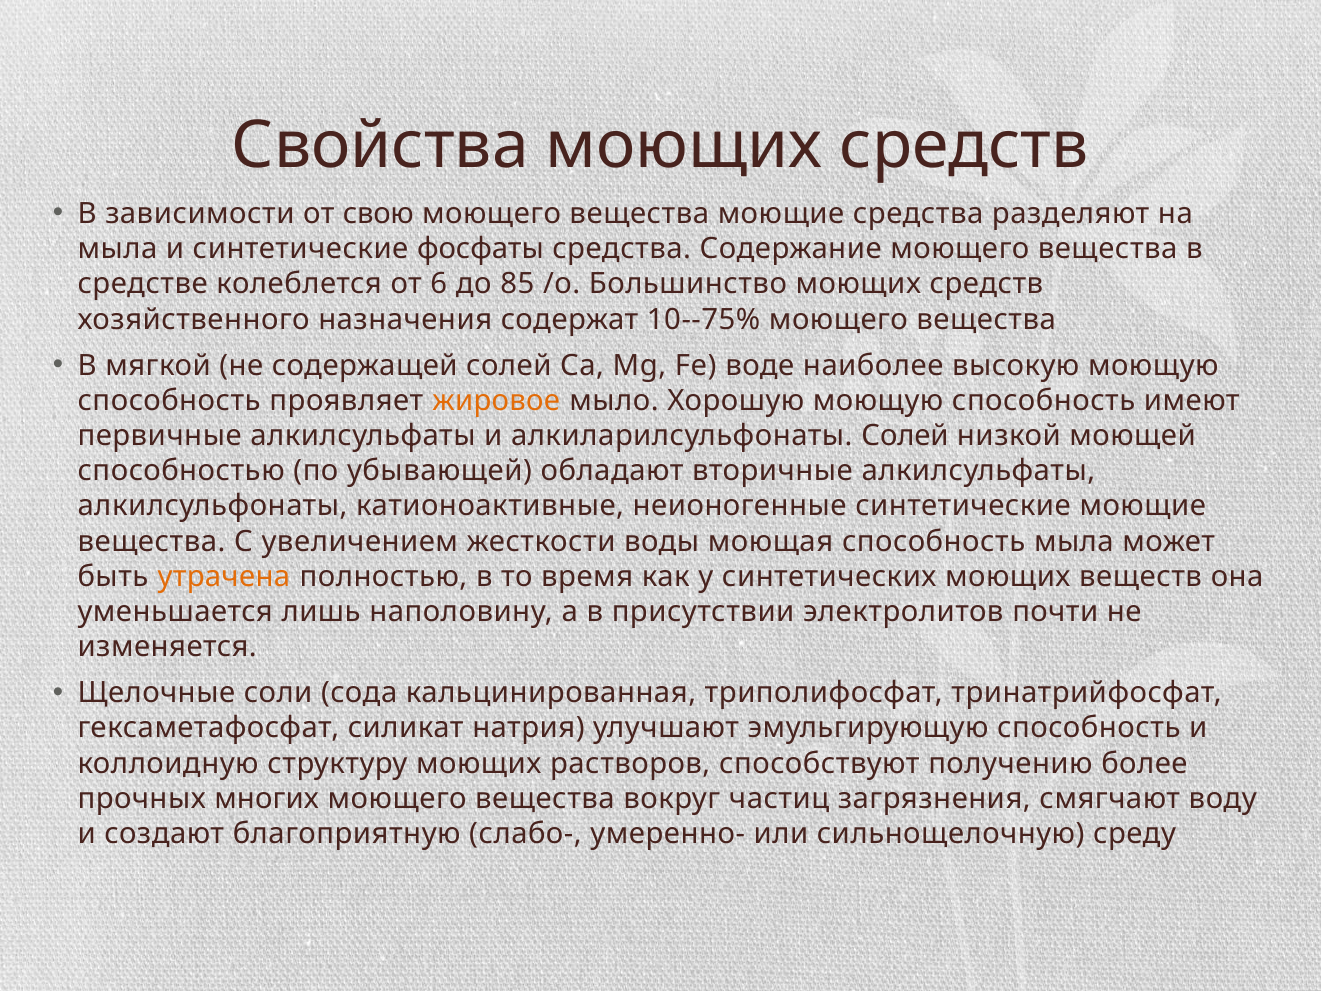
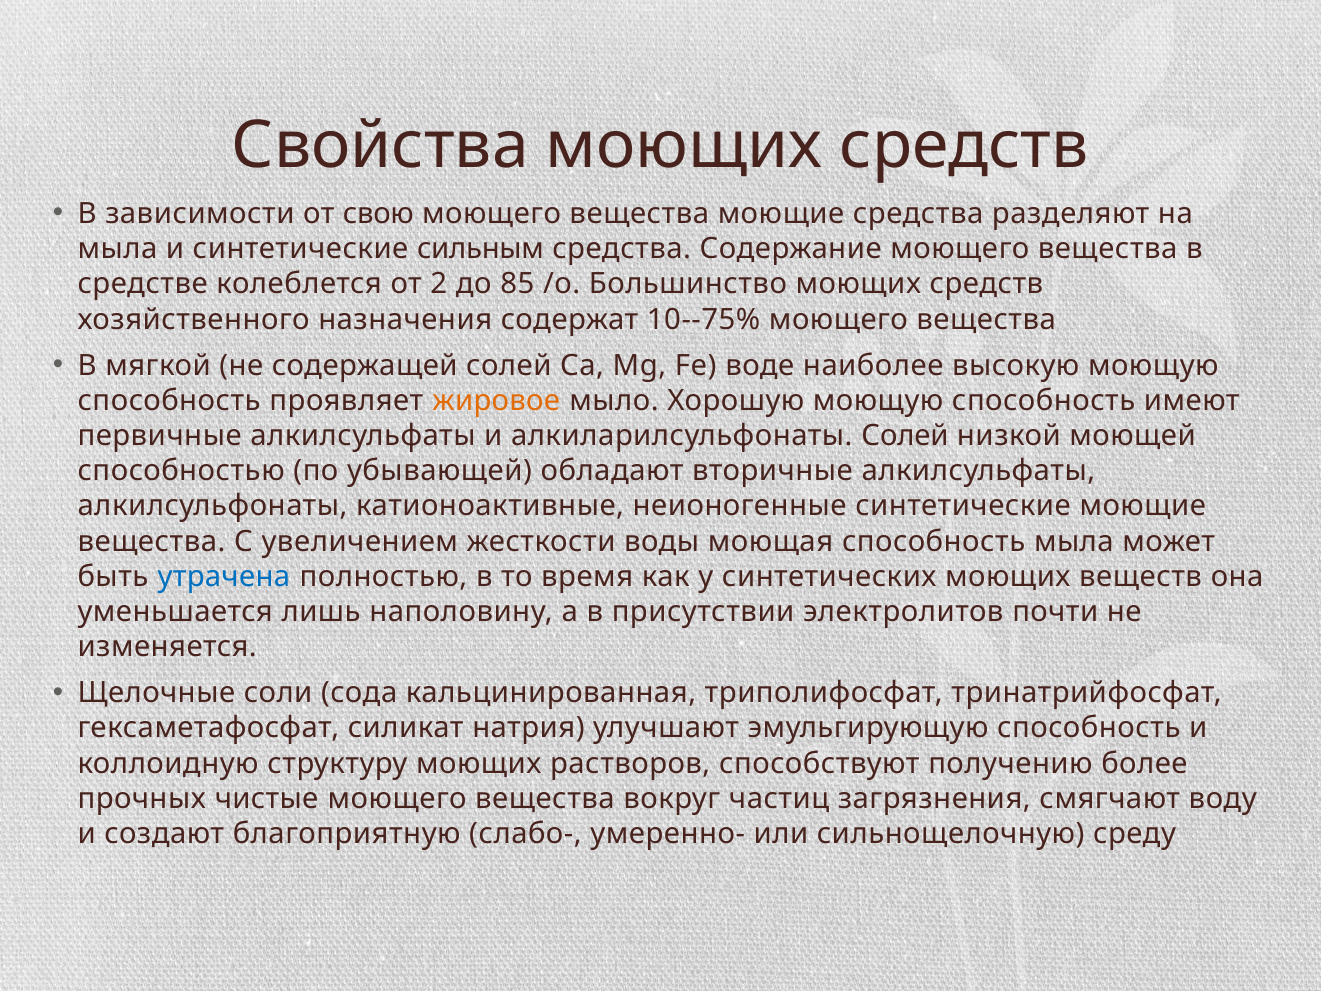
фосфаты: фосфаты -> сильным (481, 249)
6: 6 -> 2 (439, 284)
утрачена colour: orange -> blue (224, 576)
многих: многих -> чистые (267, 798)
